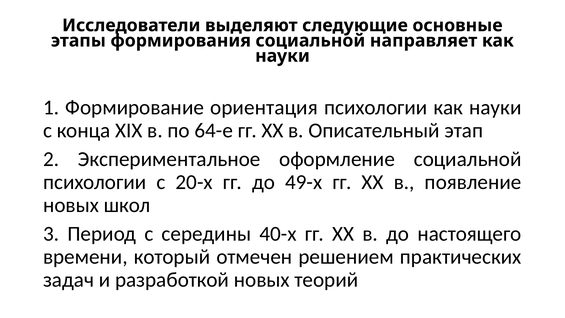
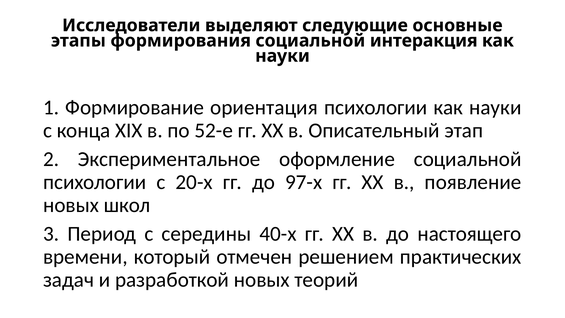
направляет: направляет -> интеракция (424, 41)
64-е: 64-е -> 52-е (214, 130)
49-х: 49-х -> 97-х (304, 182)
